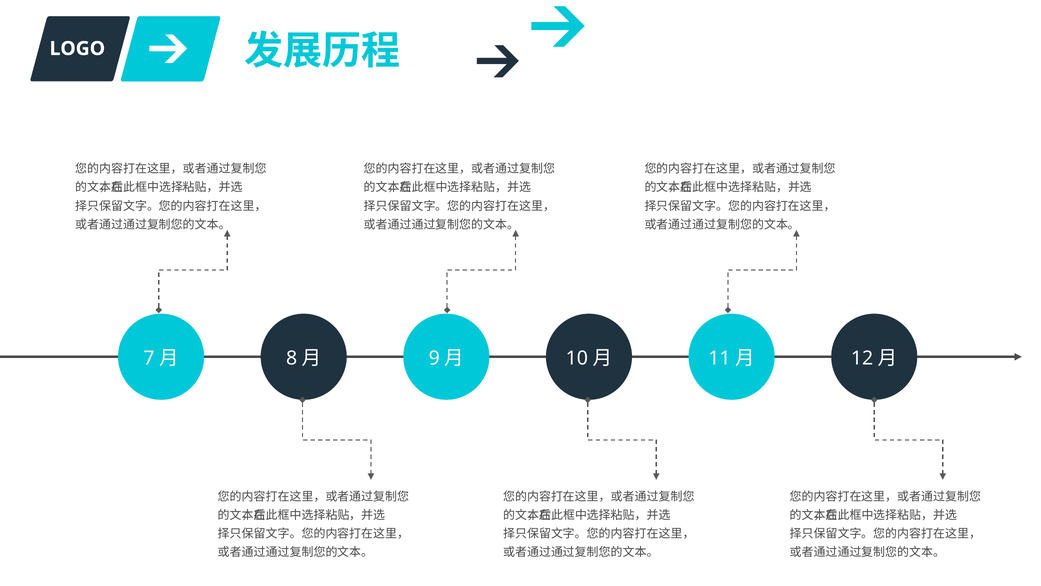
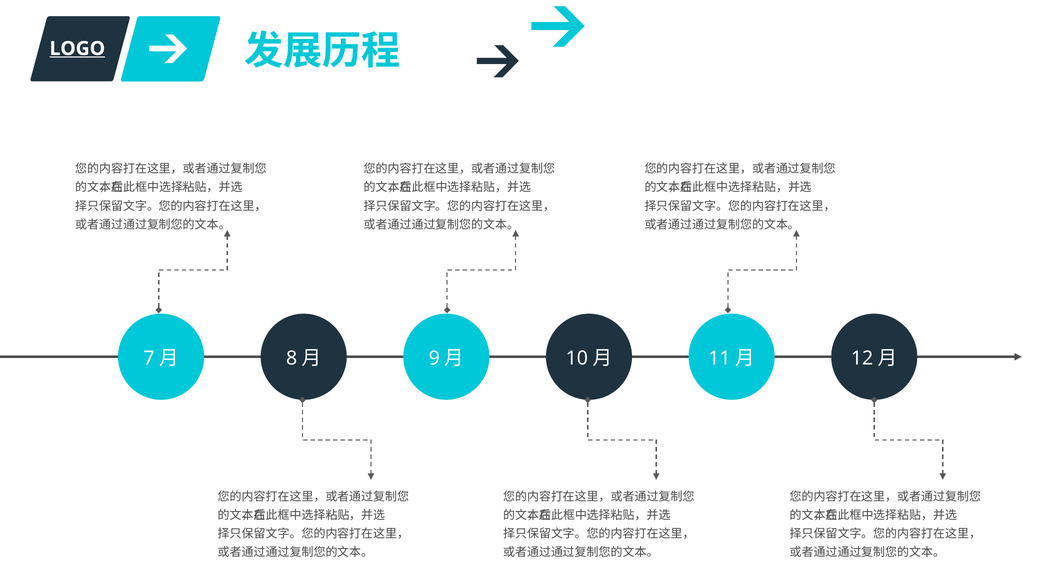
LOGO underline: none -> present (77, 49)
